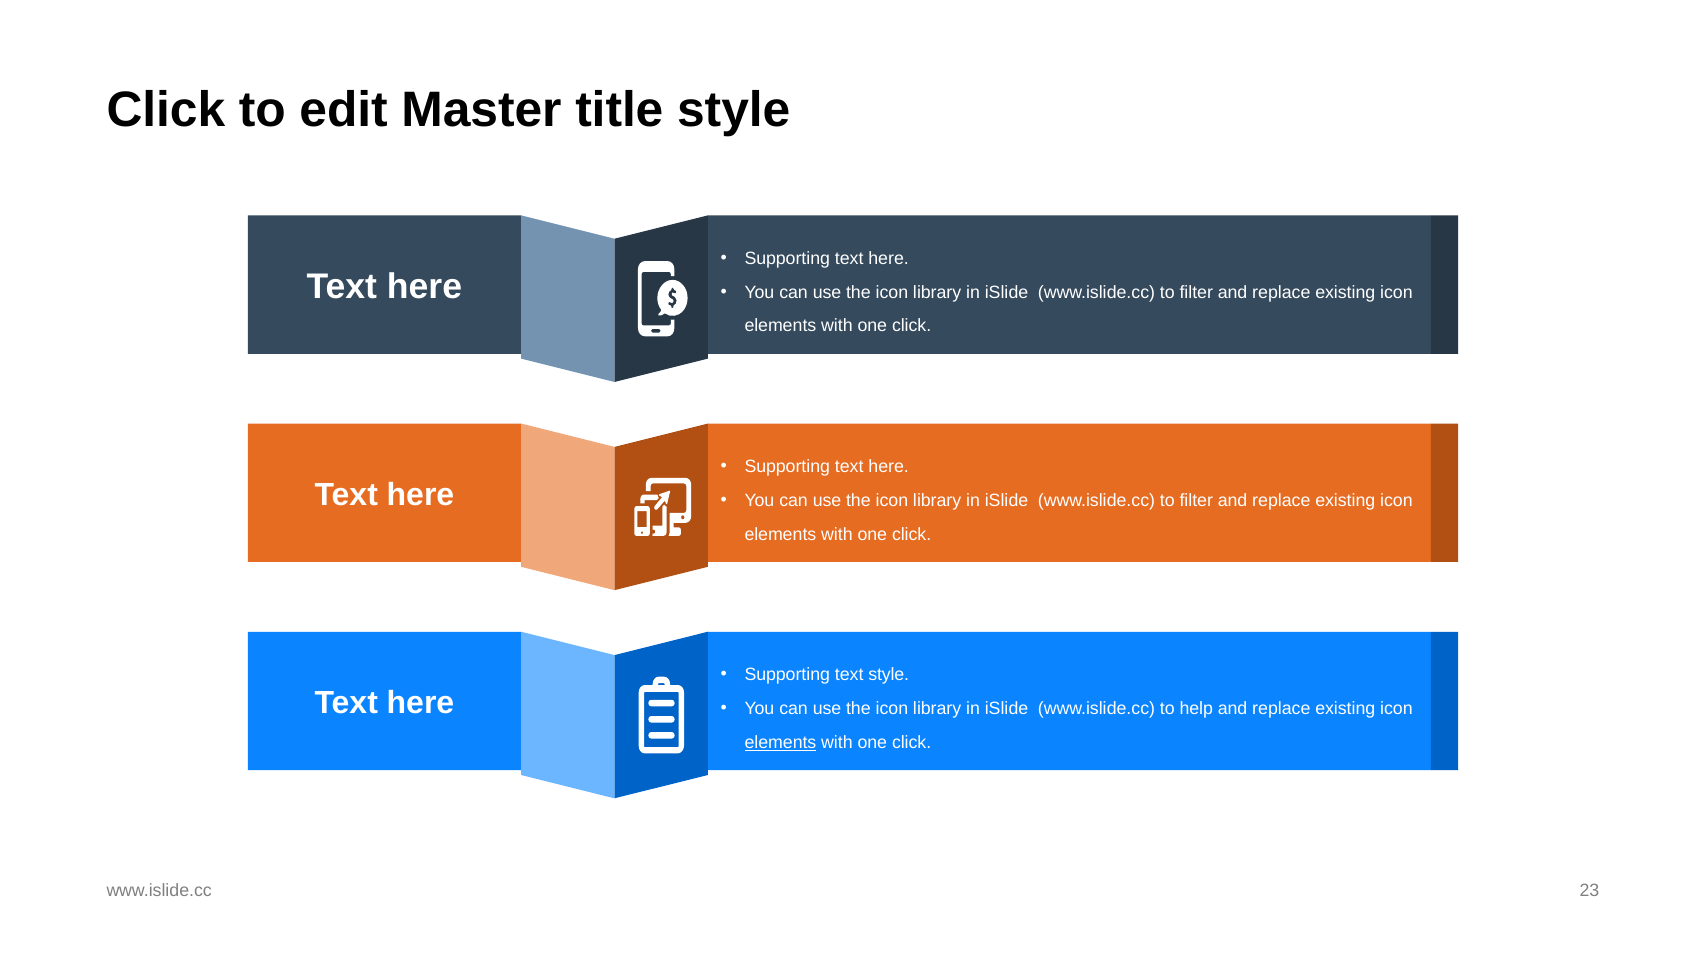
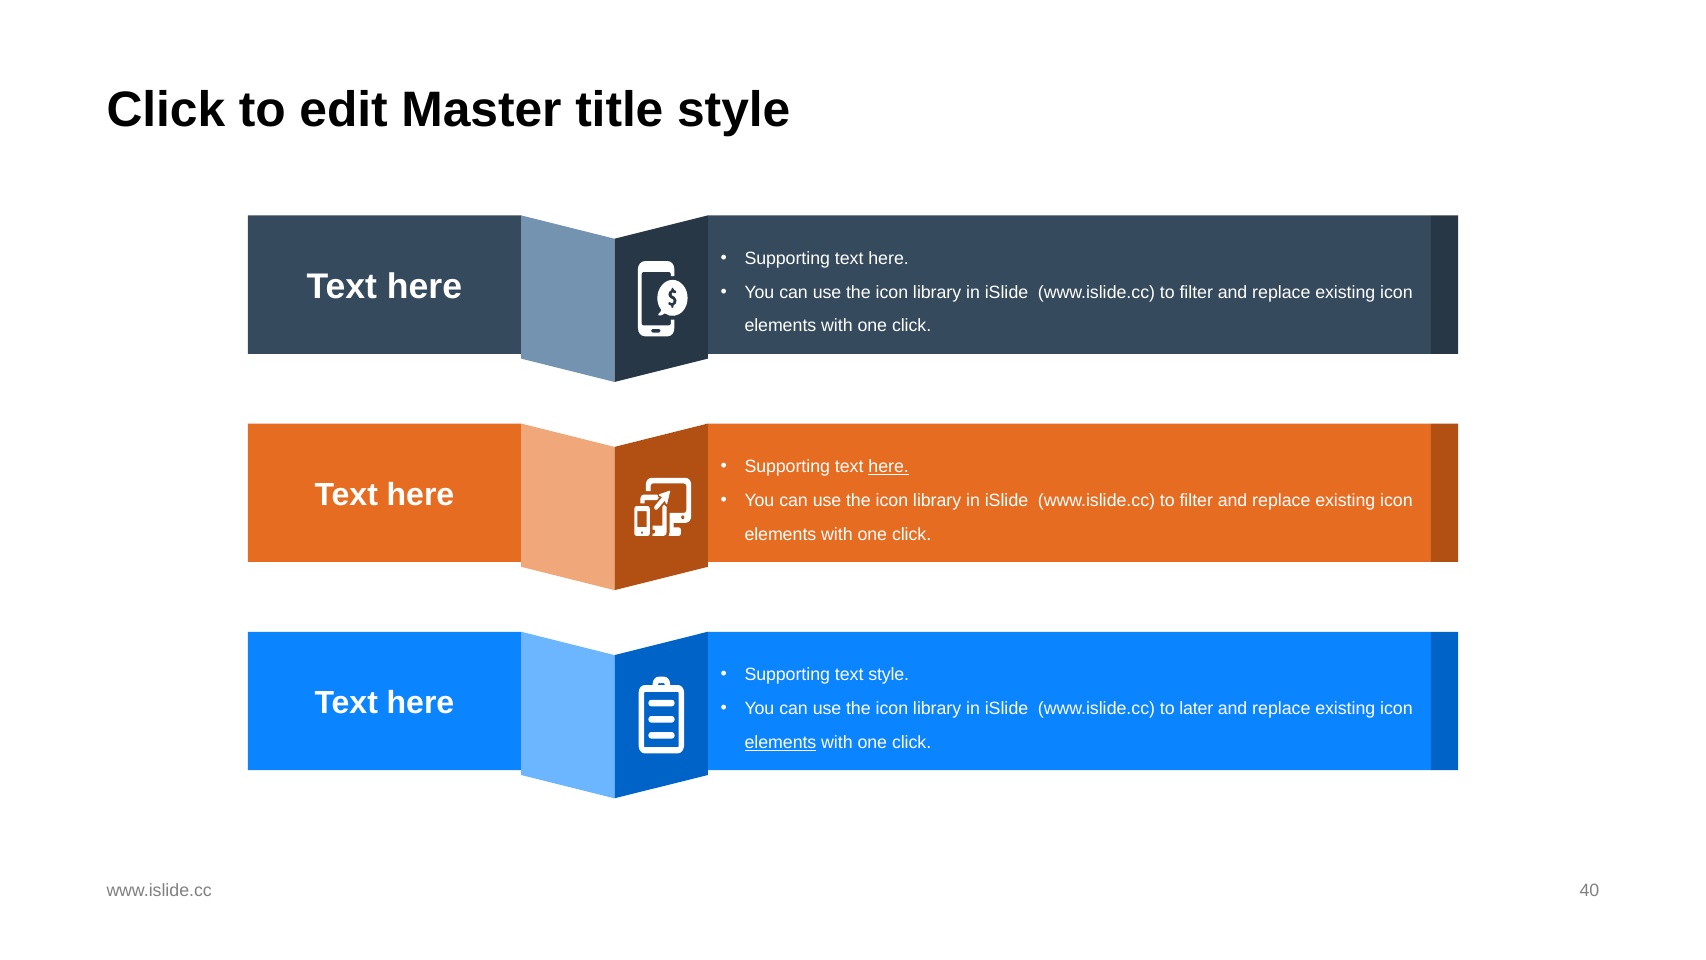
here underline: none -> present (889, 466)
help: help -> later (1196, 708)
23: 23 -> 40 (1589, 891)
